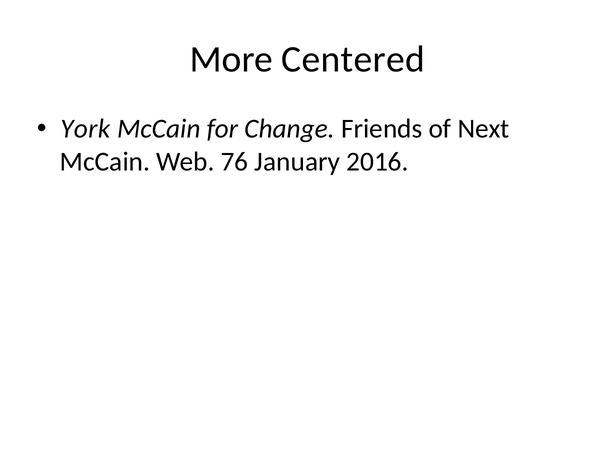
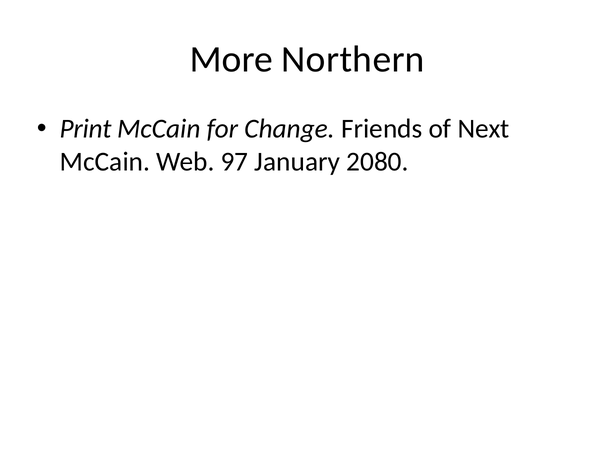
Centered: Centered -> Northern (353, 60)
York: York -> Print (86, 129)
76: 76 -> 97 (234, 162)
2016: 2016 -> 2080 (377, 162)
